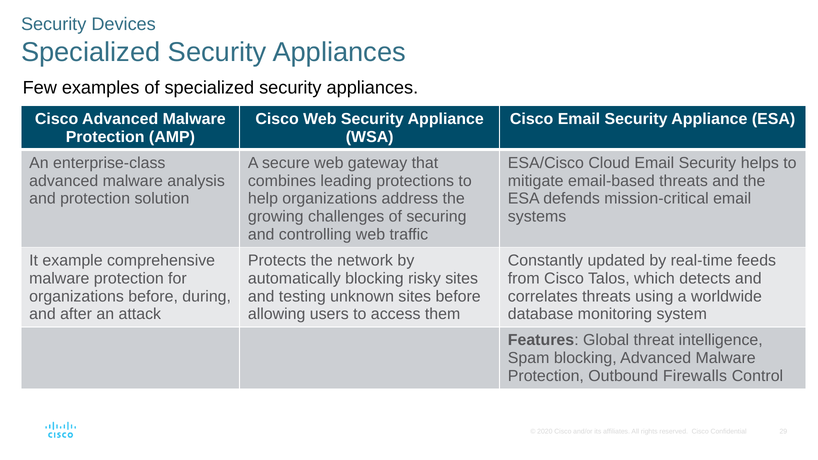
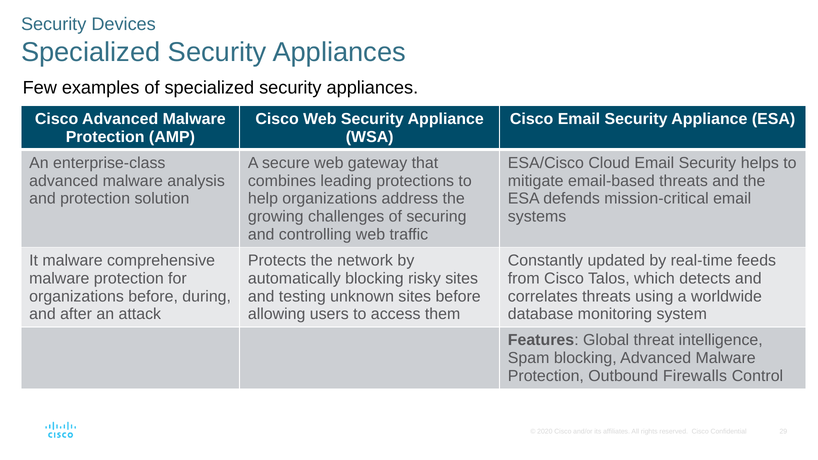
It example: example -> malware (73, 261)
